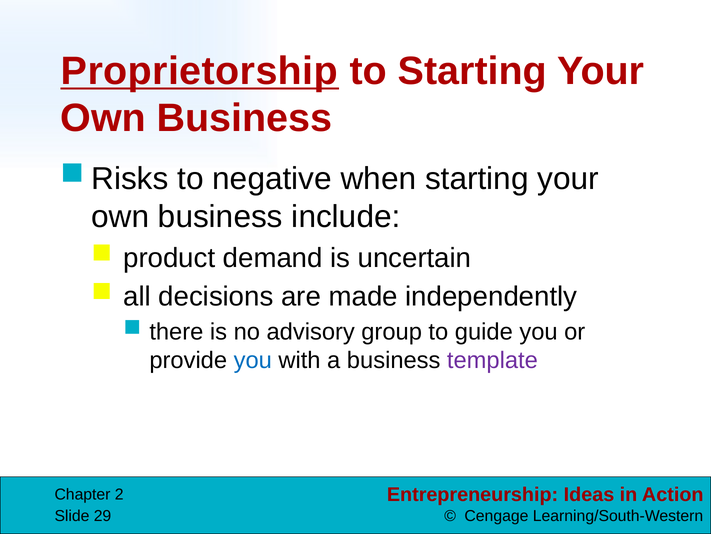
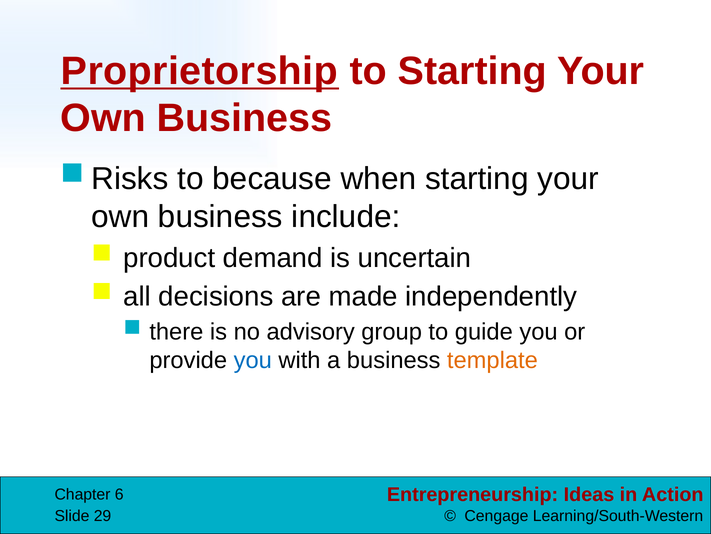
negative: negative -> because (272, 179)
template colour: purple -> orange (492, 360)
2: 2 -> 6 (119, 494)
